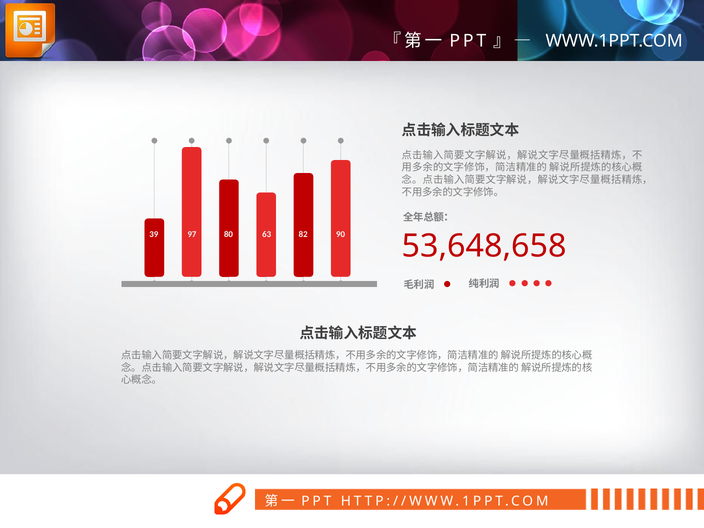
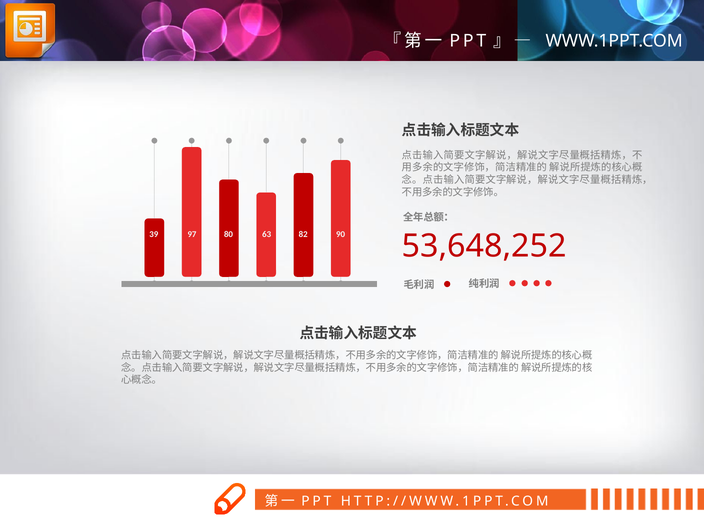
53,648,658: 53,648,658 -> 53,648,252 (484, 246)
